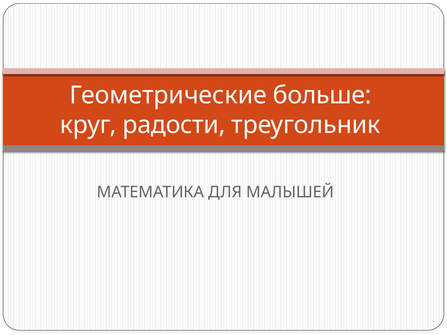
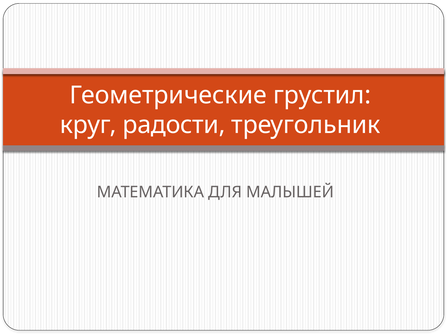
больше: больше -> грустил (322, 95)
